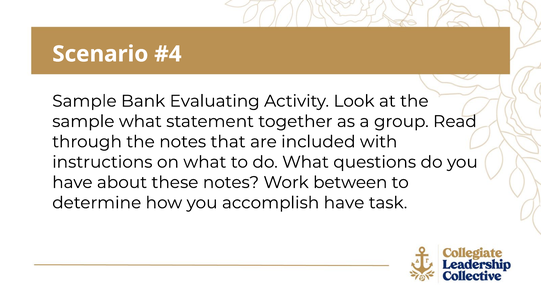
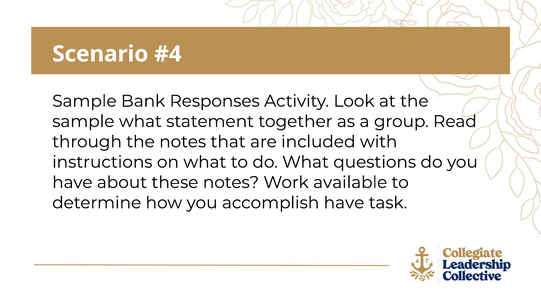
Evaluating: Evaluating -> Responses (215, 101)
between: between -> available (350, 182)
